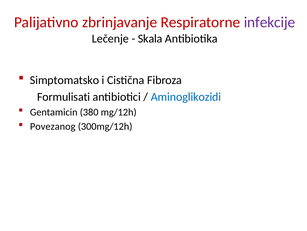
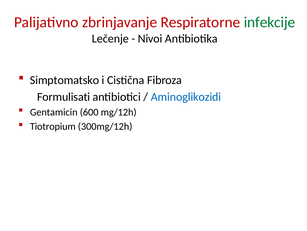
infekcije colour: purple -> green (270, 22)
Skala: Skala -> Nivoi (150, 38)
380: 380 -> 600 (89, 112)
Povezanog: Povezanog -> Tiotropium (53, 126)
